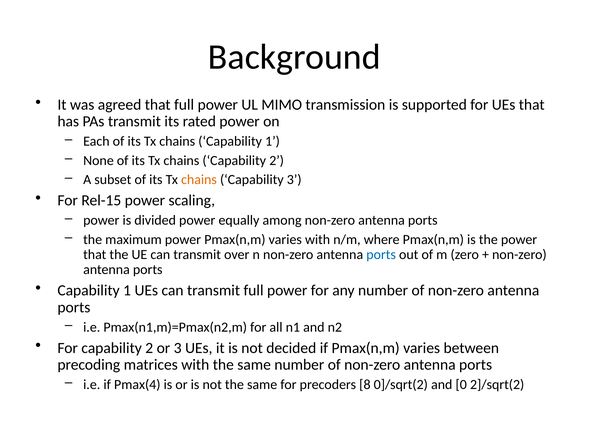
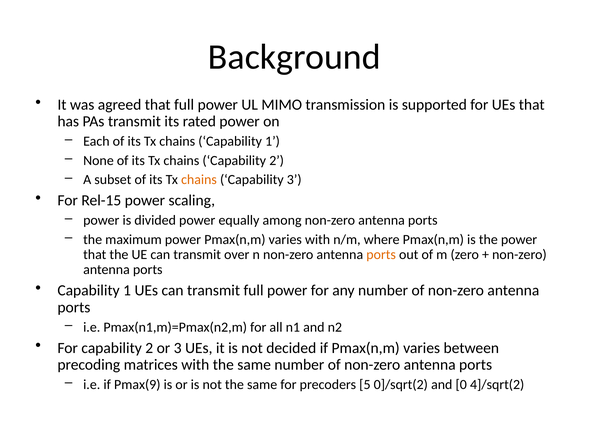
ports colour: blue -> orange (381, 254)
Pmax(4: Pmax(4 -> Pmax(9 (137, 384)
8: 8 -> 5 (365, 384)
2]/sqrt(2: 2]/sqrt(2 -> 4]/sqrt(2 (497, 384)
